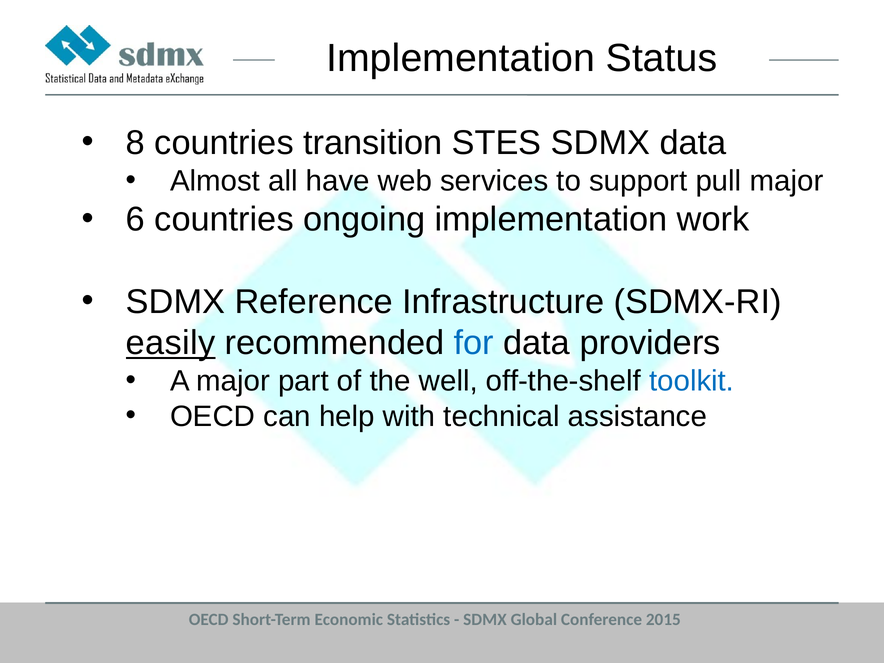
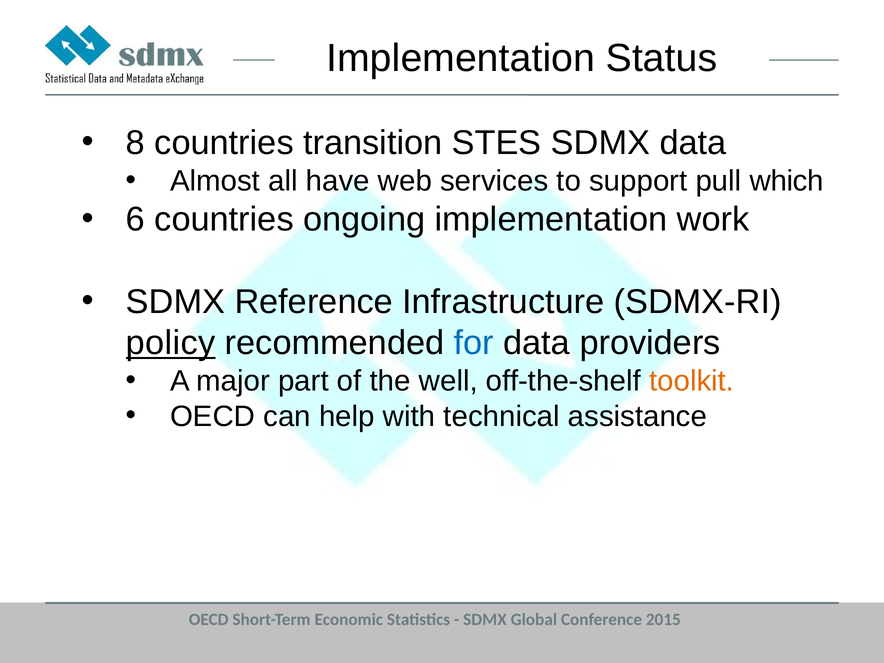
pull major: major -> which (787, 181)
easily: easily -> policy (171, 343)
toolkit colour: blue -> orange (692, 381)
